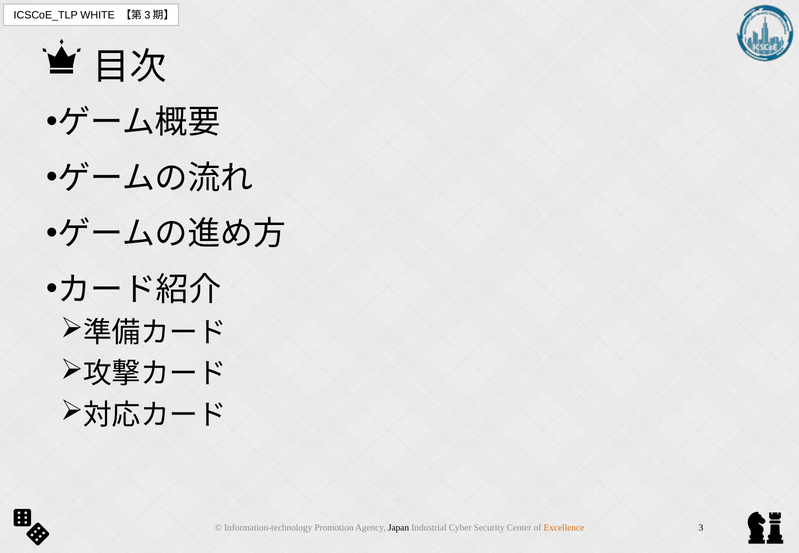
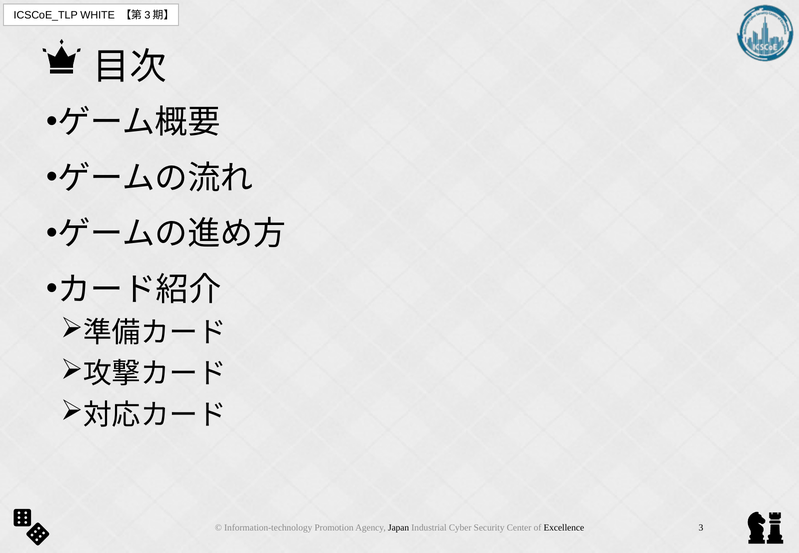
Excellence colour: orange -> black (564, 528)
